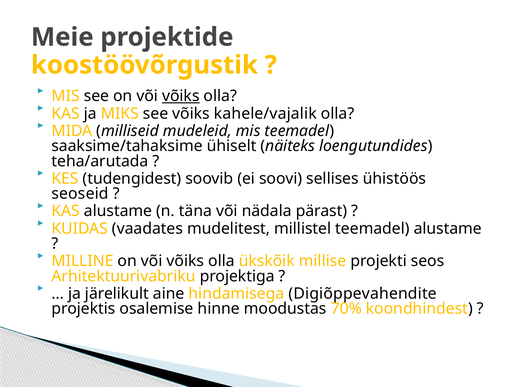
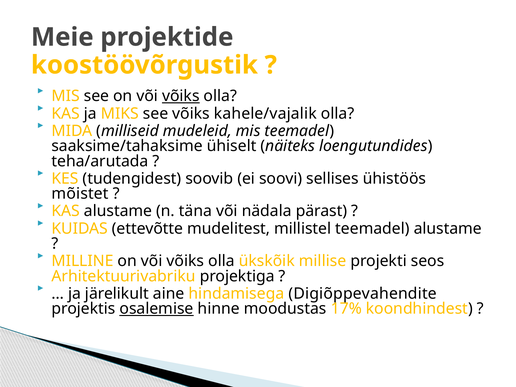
seoseid: seoseid -> mõistet (80, 194)
vaadates: vaadates -> ettevõtte (148, 229)
osalemise underline: none -> present (157, 309)
70%: 70% -> 17% (346, 309)
